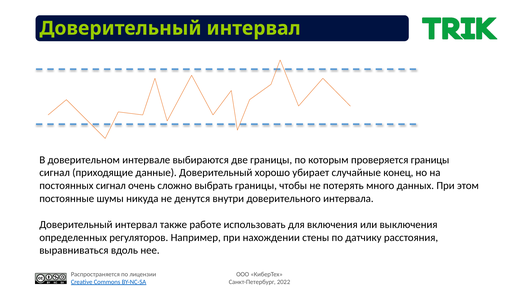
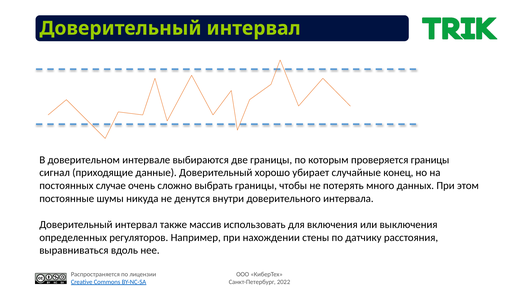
постоянных сигнал: сигнал -> случае (111, 186)
работе: работе -> массив (205, 224)
